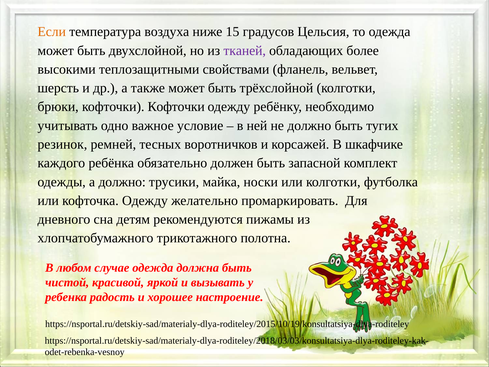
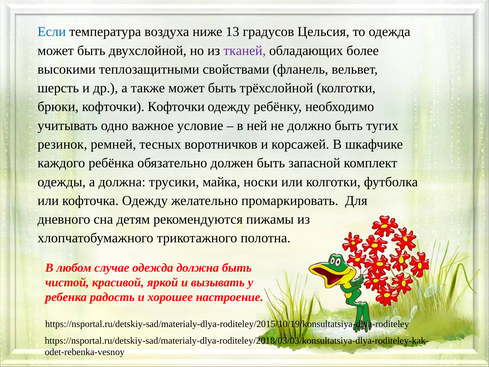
Если colour: orange -> blue (52, 32)
15: 15 -> 13 (233, 32)
а должно: должно -> должна (122, 182)
